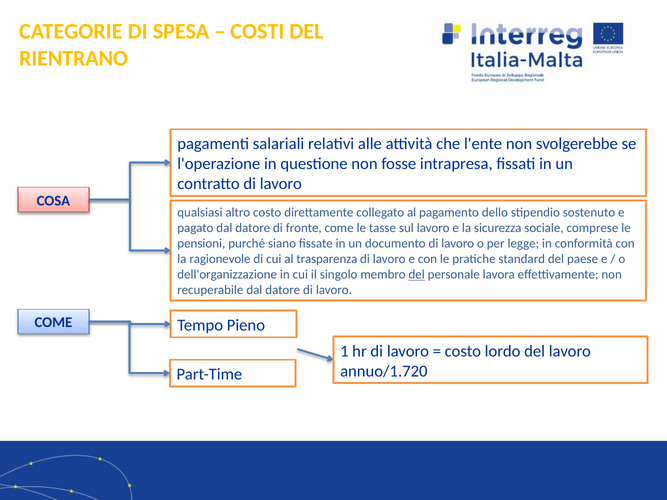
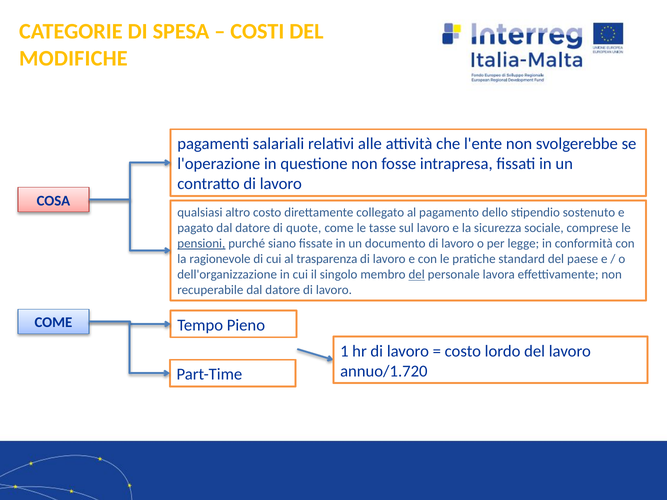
RIENTRANO: RIENTRANO -> MODIFICHE (73, 58)
fronte: fronte -> quote (304, 228)
pensioni underline: none -> present (201, 244)
